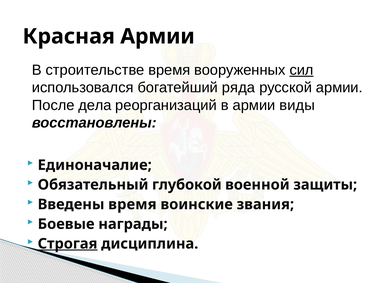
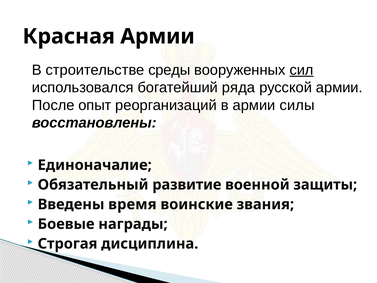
строительстве время: время -> среды (169, 70)
дела: дела -> опыт (95, 105)
виды: виды -> силы (297, 105)
глубокой: глубокой -> развитие (187, 185)
Строгая underline: present -> none (68, 244)
